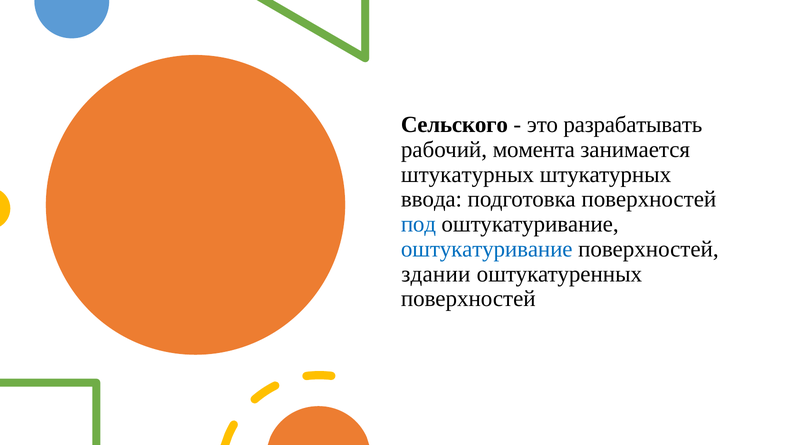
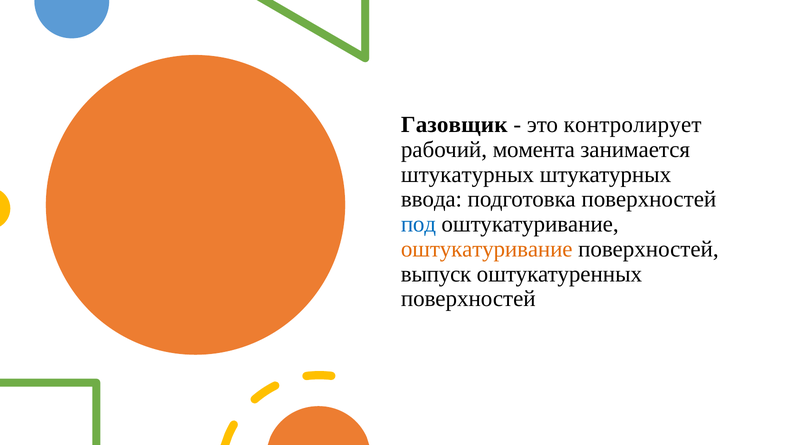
Сельского: Сельского -> Газовщик (454, 124)
разрабатывать: разрабатывать -> контролирует (633, 124)
оштукатуривание colour: blue -> orange (487, 249)
здании: здании -> выпуск (436, 274)
